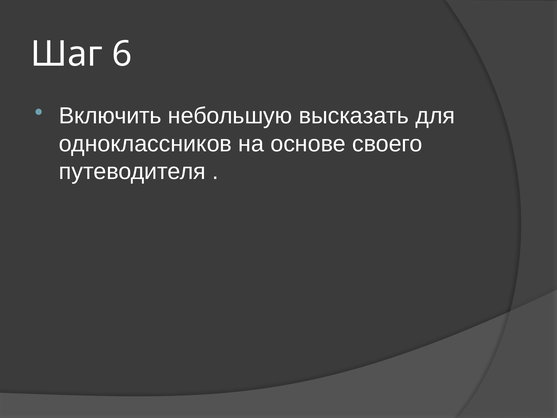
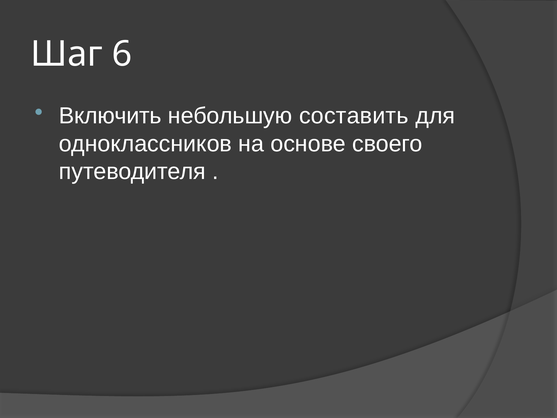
высказать: высказать -> составить (354, 116)
